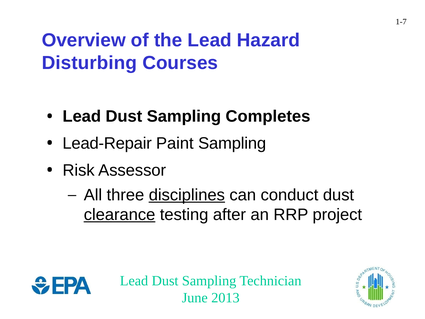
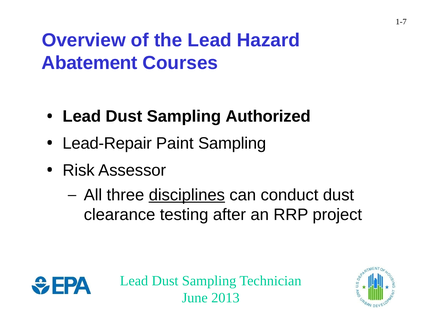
Disturbing: Disturbing -> Abatement (90, 63)
Completes: Completes -> Authorized (268, 116)
clearance underline: present -> none (120, 215)
